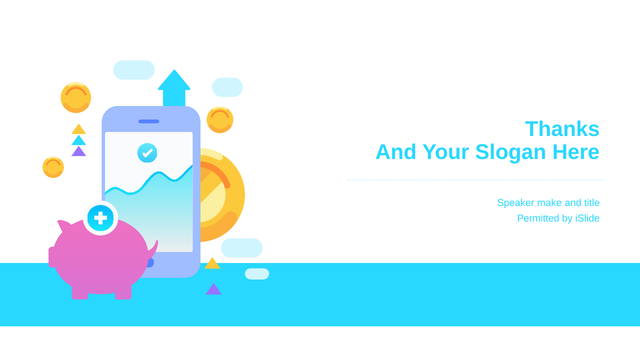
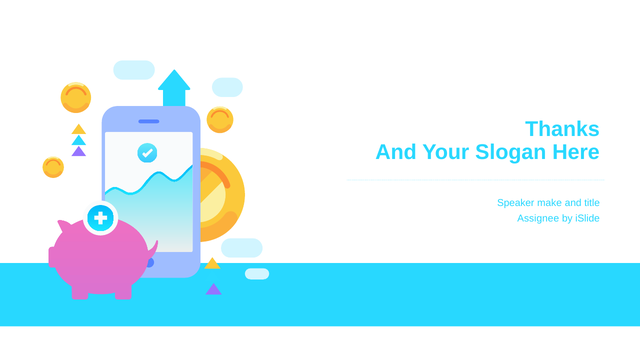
Permitted: Permitted -> Assignee (538, 218)
